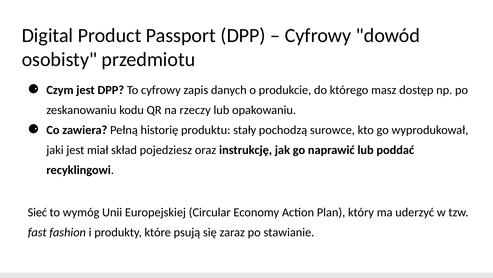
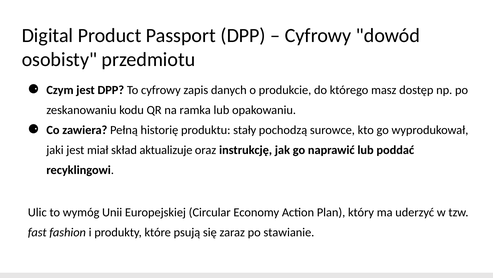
rzeczy: rzeczy -> ramka (195, 110)
pojedziesz: pojedziesz -> aktualizuje (166, 150)
Sieć: Sieć -> Ulic (37, 212)
